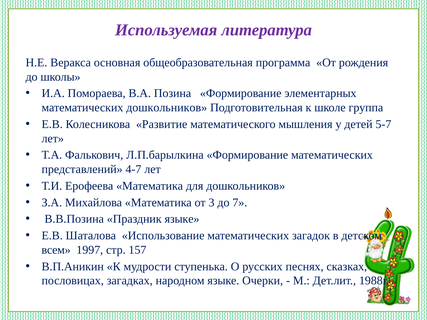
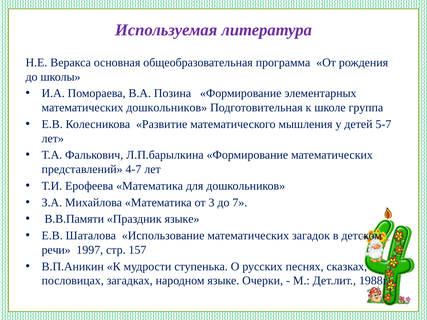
В.В.Позина: В.В.Позина -> В.В.Памяти (74, 219)
всем: всем -> речи (56, 250)
